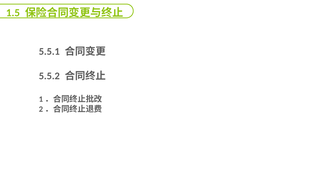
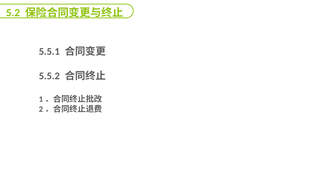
1.5: 1.5 -> 5.2 (13, 13)
